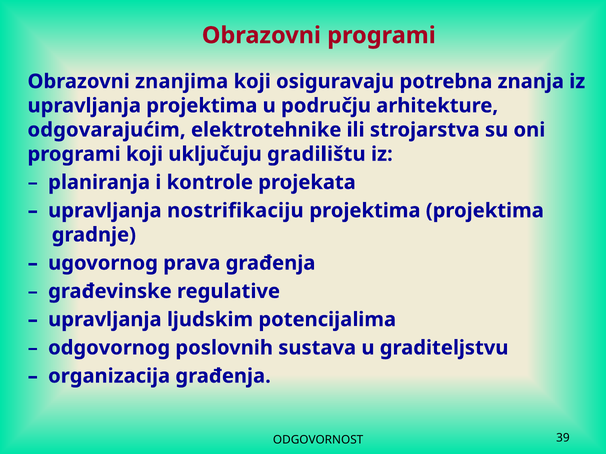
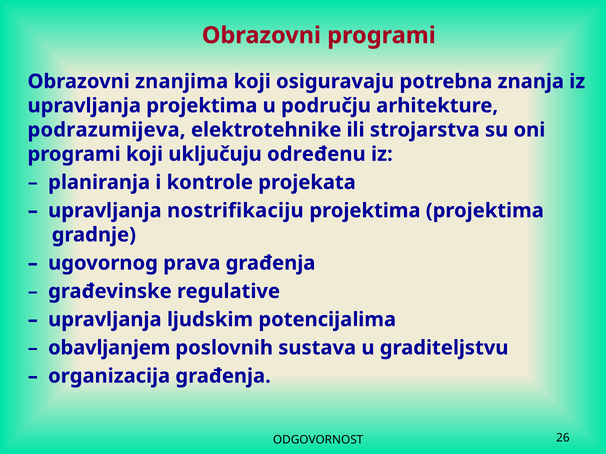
odgovarajućim: odgovarajućim -> podrazumijeva (107, 130)
gradilištu: gradilištu -> određenu (316, 154)
odgovornog: odgovornog -> obavljanjem (109, 348)
39: 39 -> 26 (563, 438)
